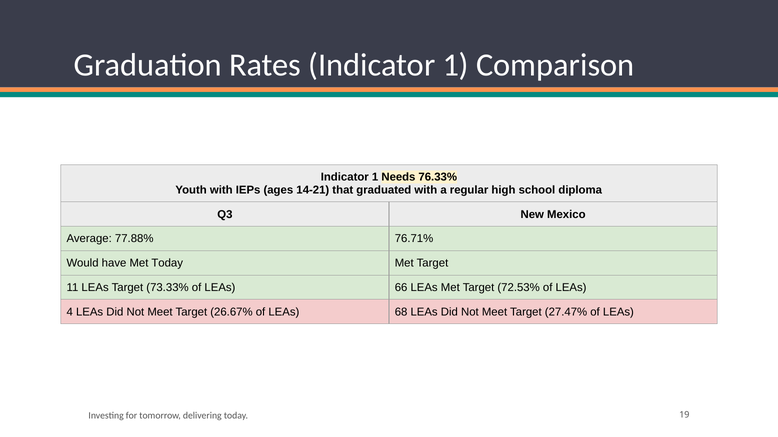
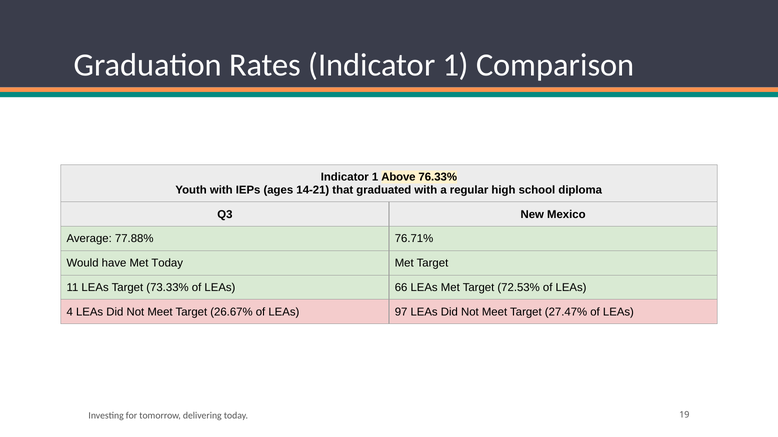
Needs: Needs -> Above (398, 177)
68: 68 -> 97 (401, 312)
